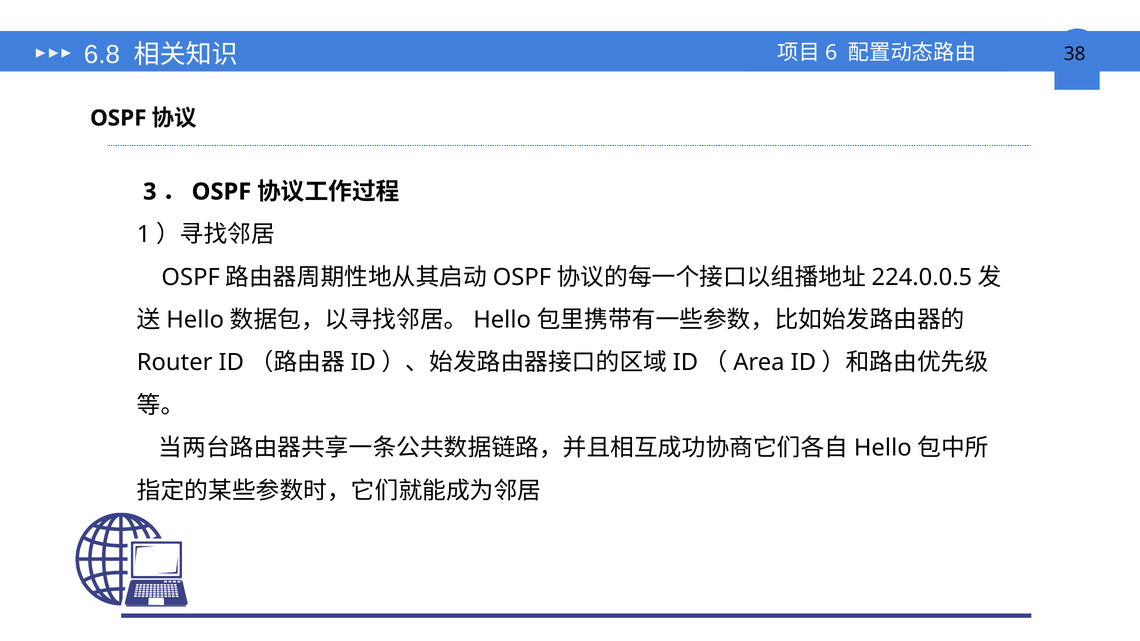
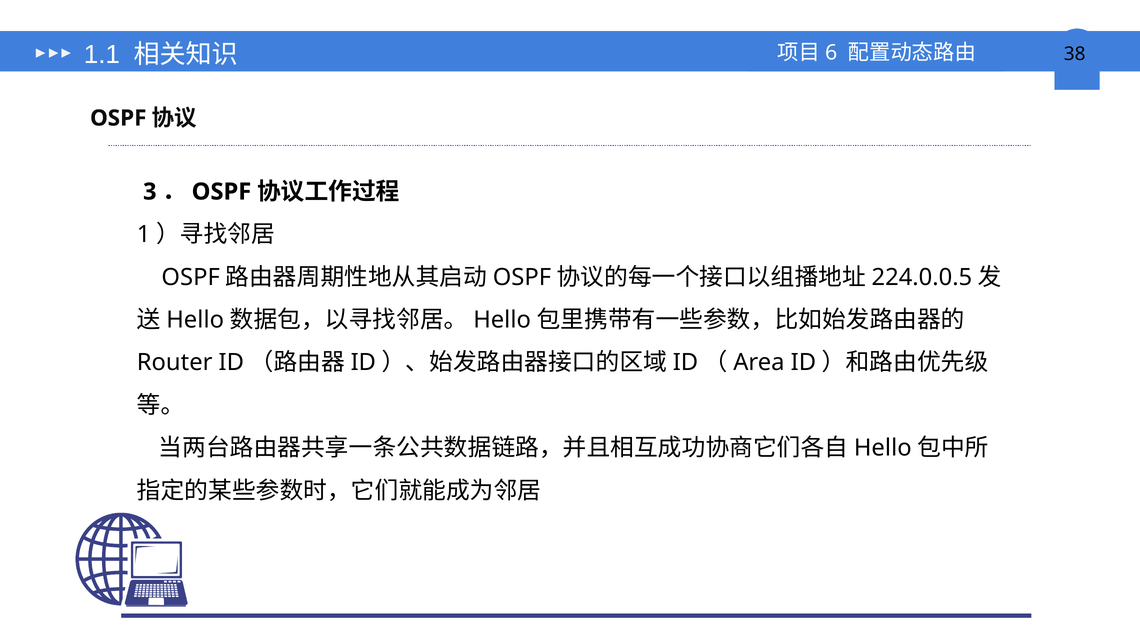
6.8: 6.8 -> 1.1 (102, 54)
